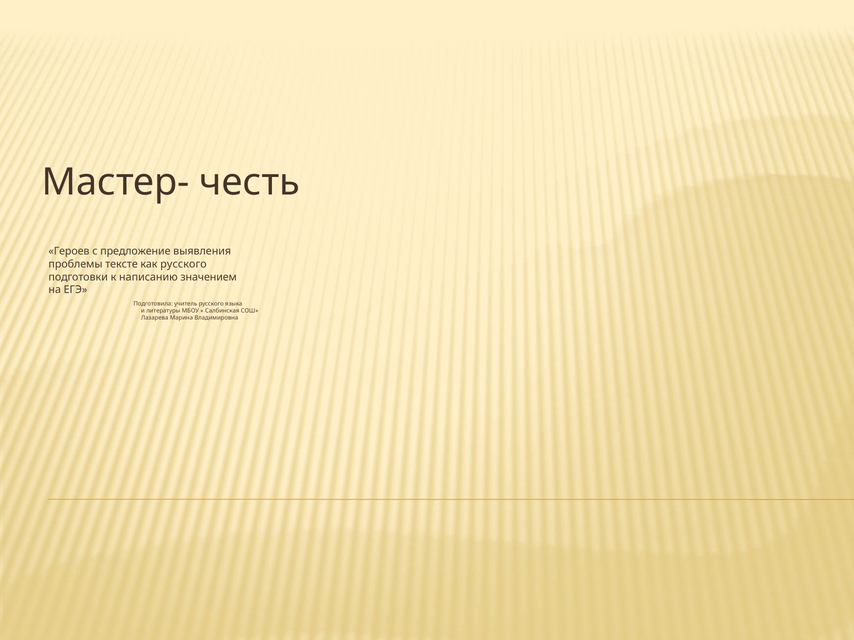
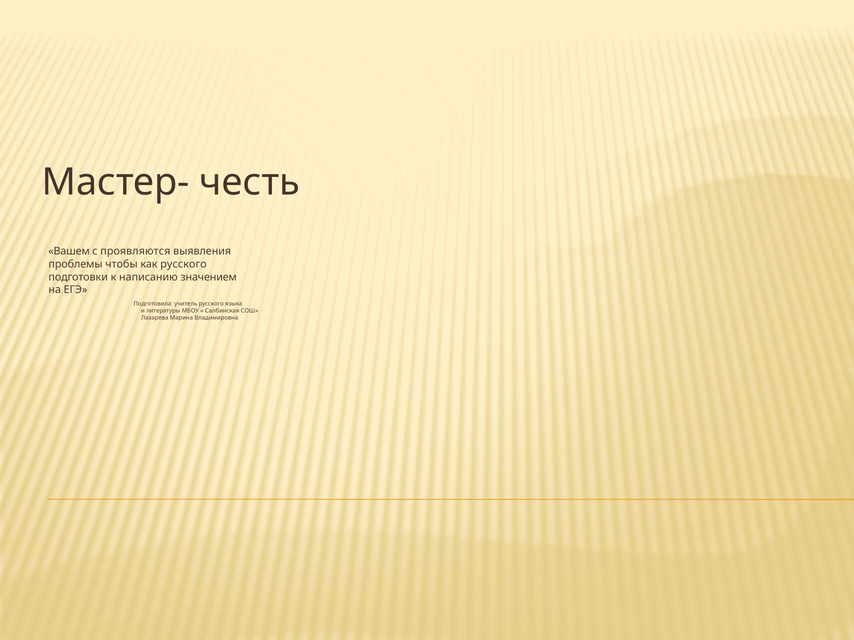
Героев: Героев -> Вашем (69, 252)
предложение: предложение -> проявляются (135, 252)
тексте: тексте -> чтобы (121, 264)
